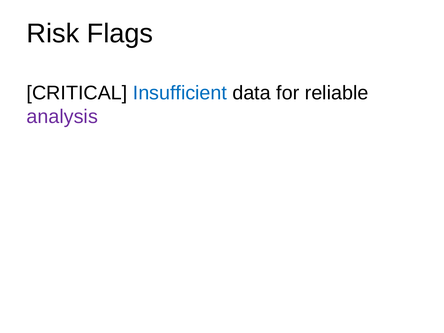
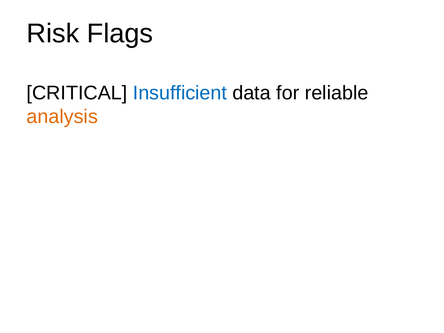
analysis colour: purple -> orange (62, 117)
